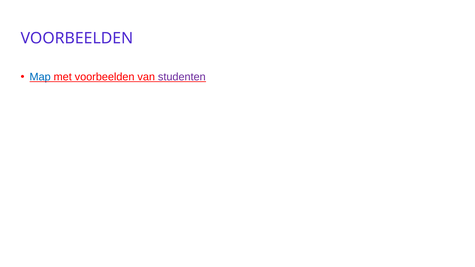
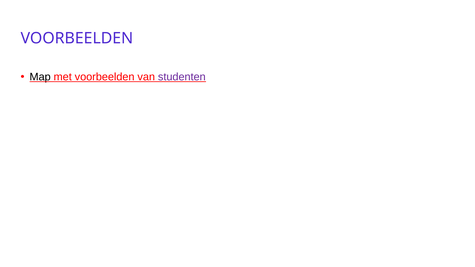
Map colour: blue -> black (40, 77)
